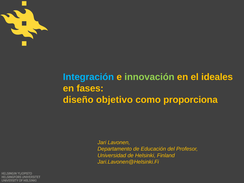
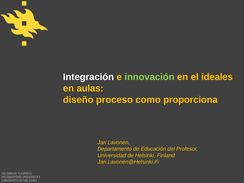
Integración colour: light blue -> white (88, 77)
fases: fases -> aulas (90, 88)
objetivo: objetivo -> proceso (114, 100)
